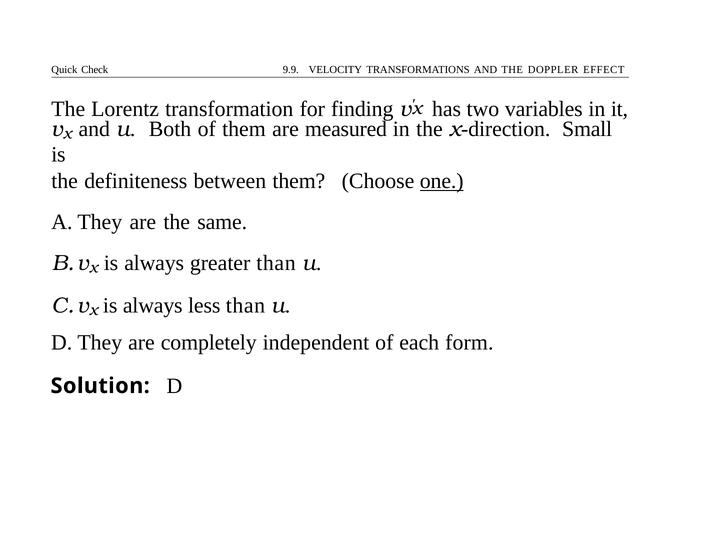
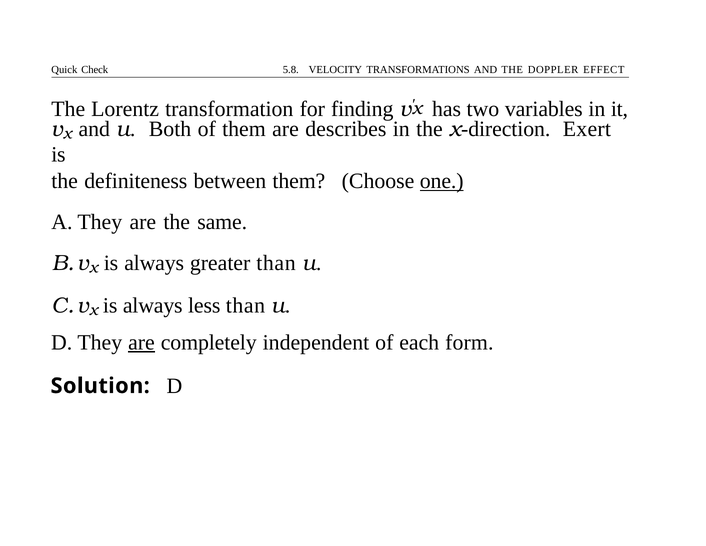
9.9: 9.9 -> 5.8 (291, 70)
measured: measured -> describes (346, 129)
Small: Small -> Exert (587, 129)
are underline: none -> present (141, 342)
